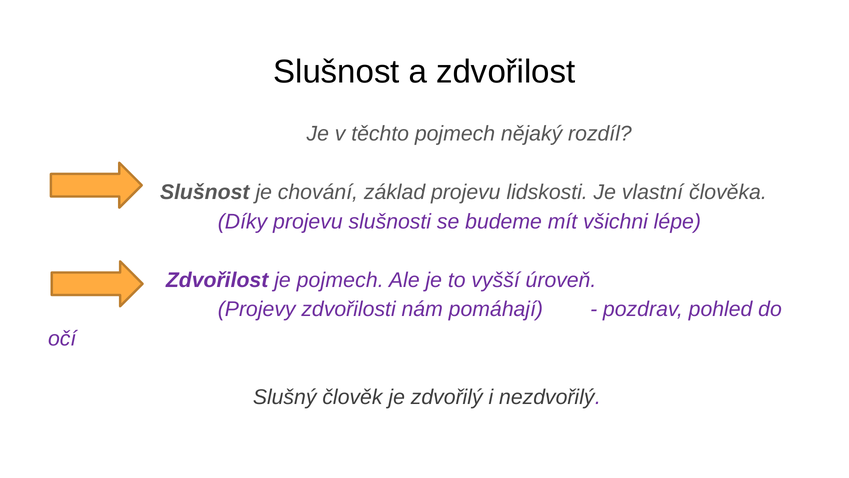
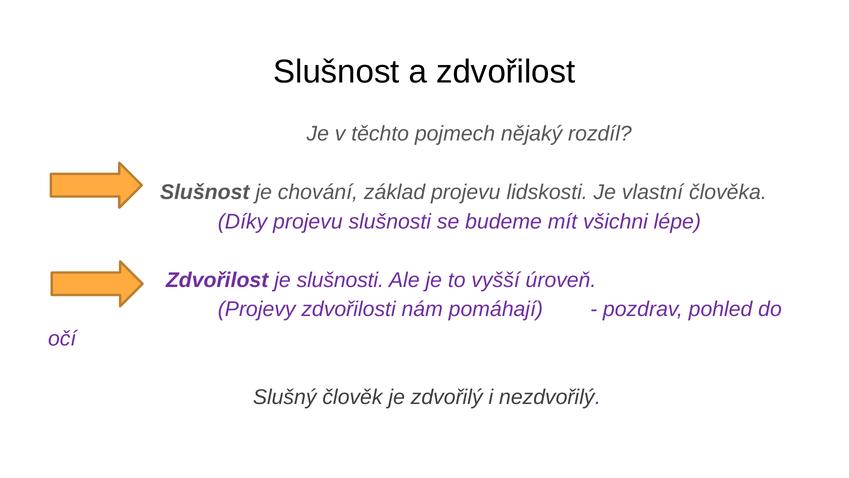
je pojmech: pojmech -> slušnosti (340, 280)
